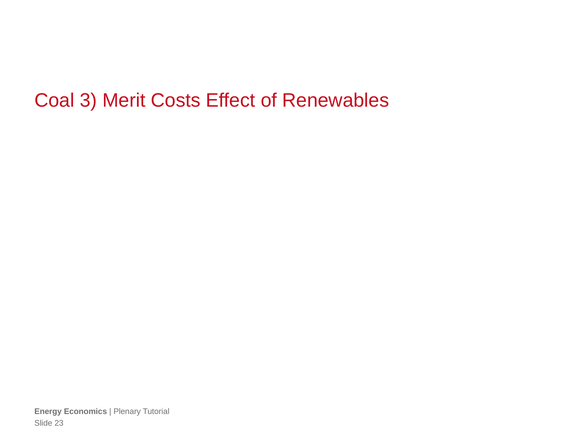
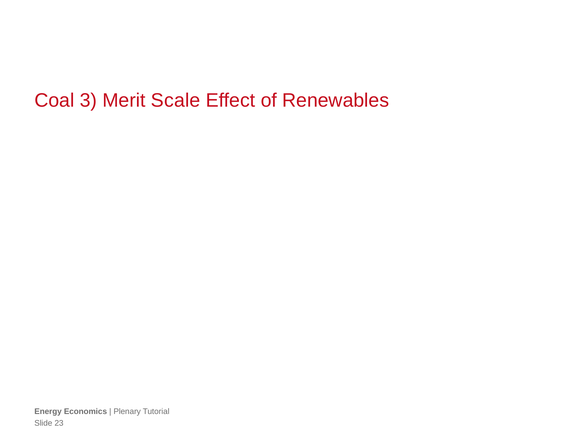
Costs: Costs -> Scale (176, 101)
